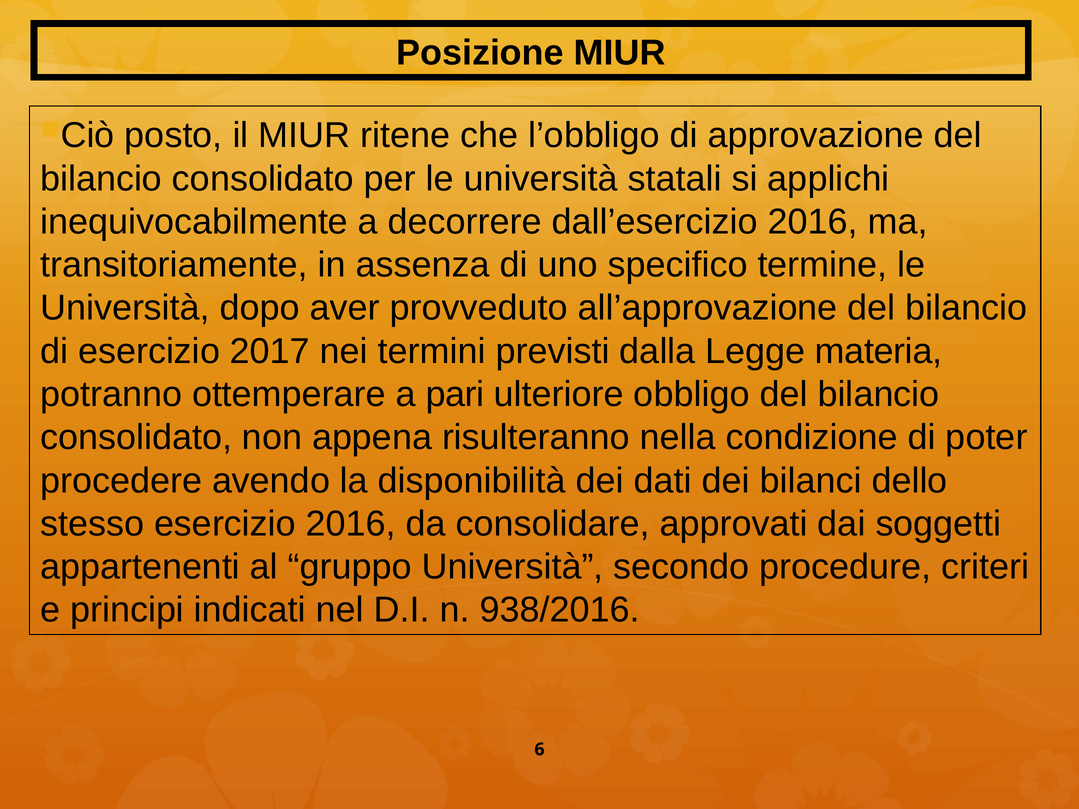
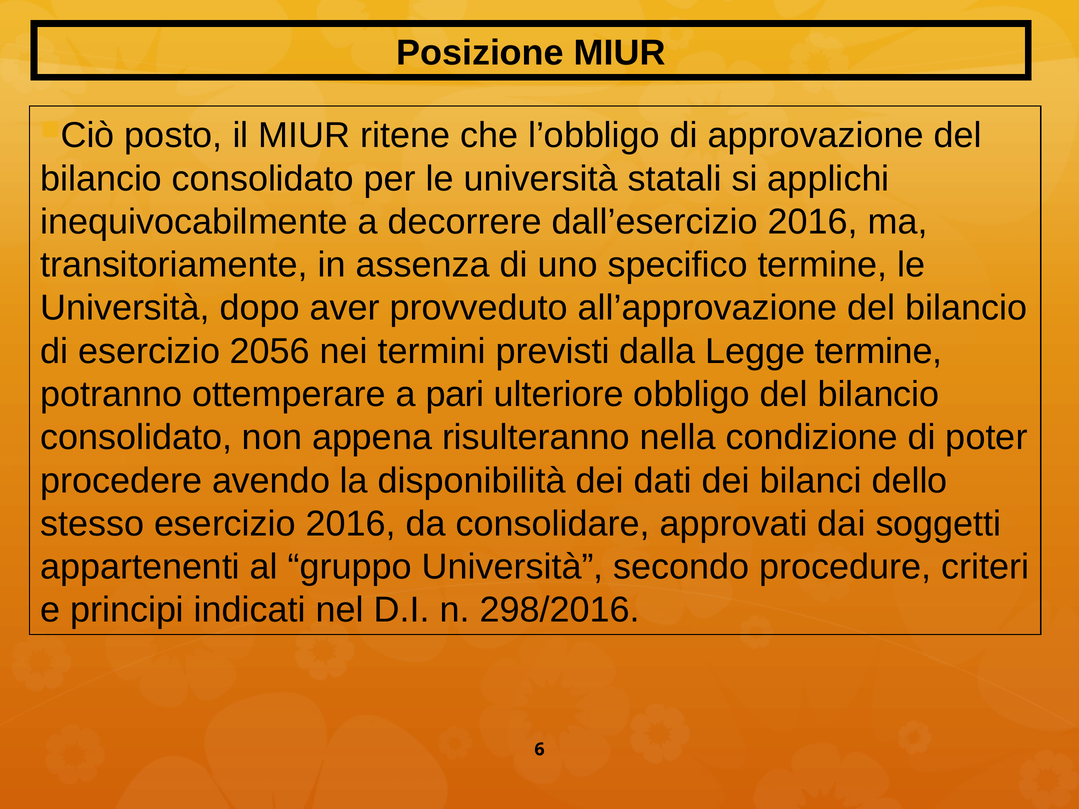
2017: 2017 -> 2056 (270, 351)
Legge materia: materia -> termine (879, 351)
938/2016: 938/2016 -> 298/2016 (560, 610)
